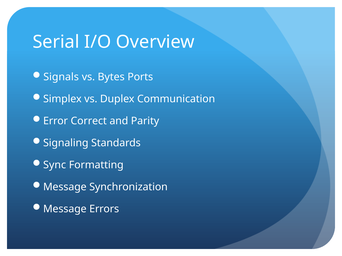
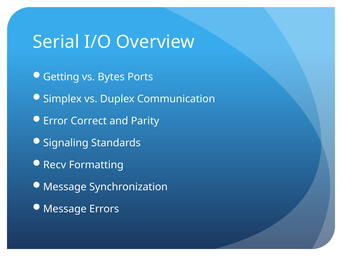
Signals: Signals -> Getting (61, 77)
Sync: Sync -> Recv (55, 165)
